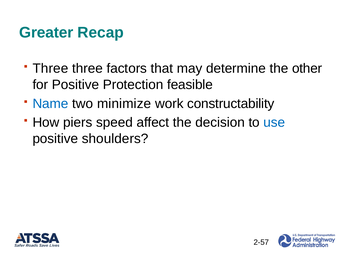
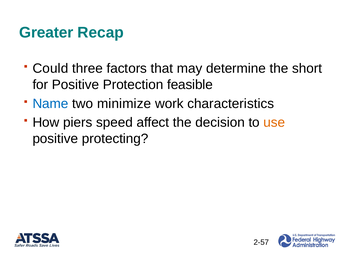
Three: Three -> Could (50, 69)
other: other -> short (307, 69)
constructability: constructability -> characteristics (231, 104)
use colour: blue -> orange (274, 123)
shoulders: shoulders -> protecting (115, 139)
